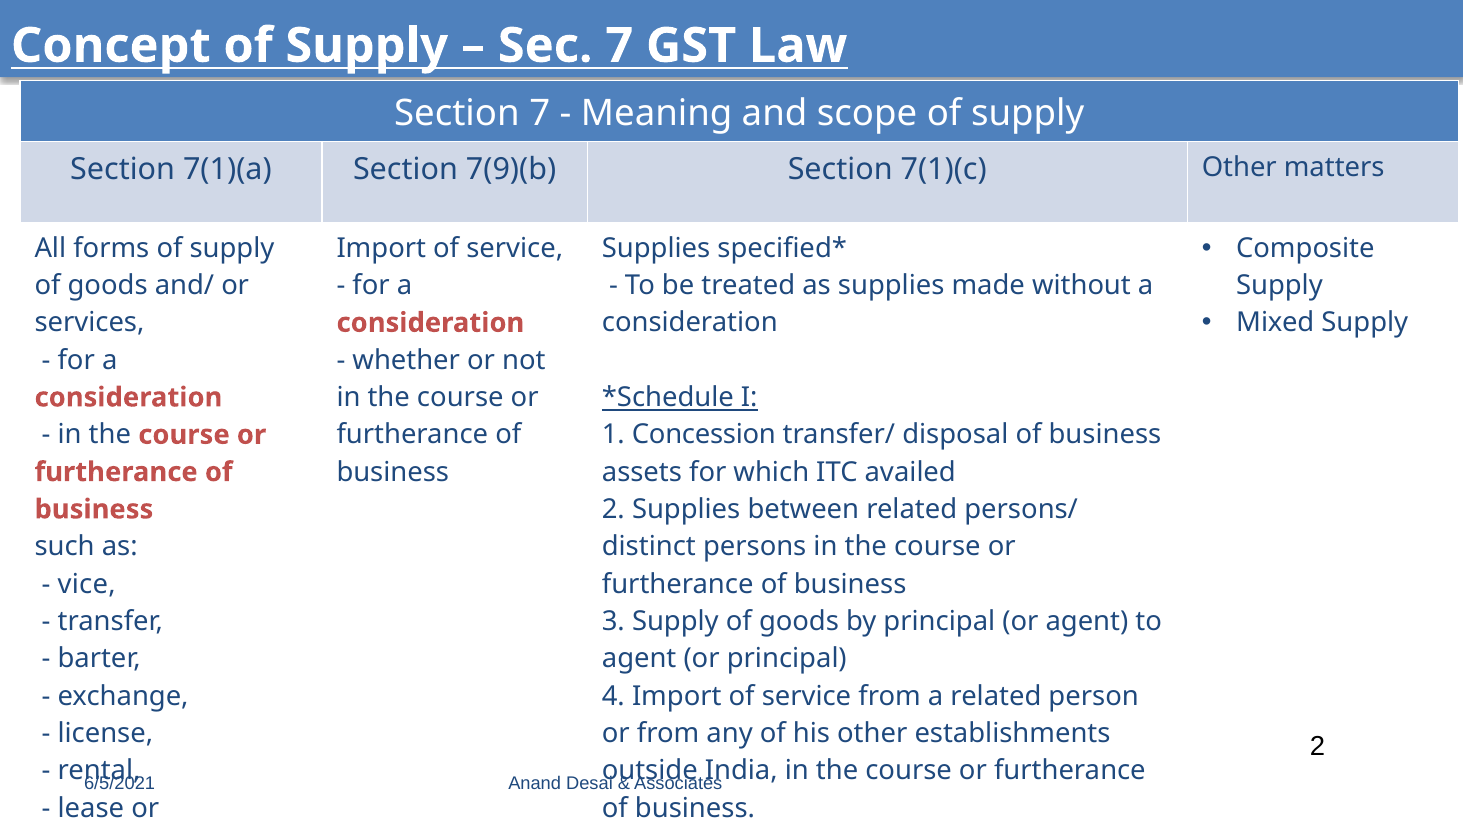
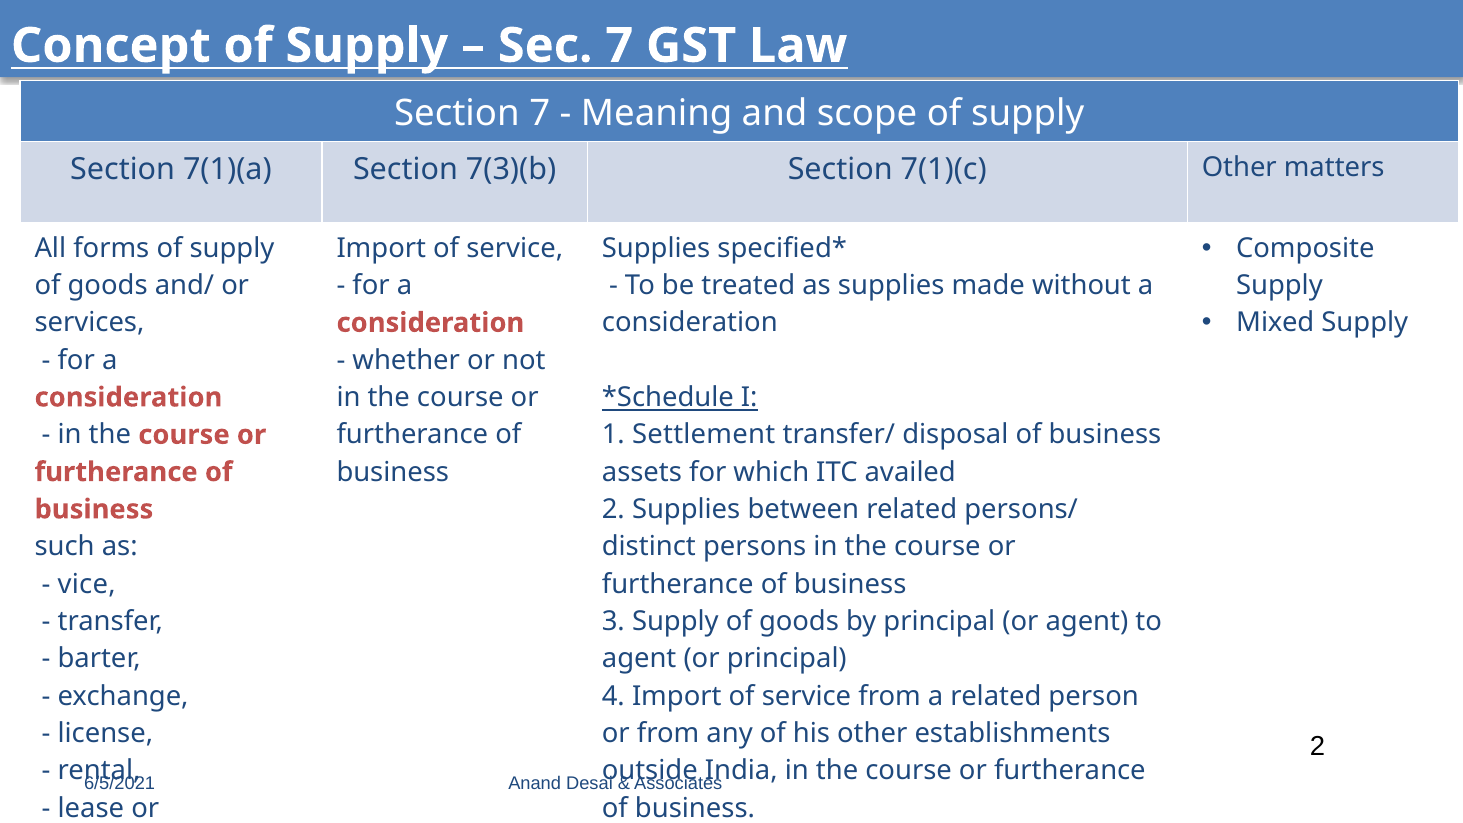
7(9)(b: 7(9)(b -> 7(3)(b (511, 170)
Concession: Concession -> Settlement (704, 435)
